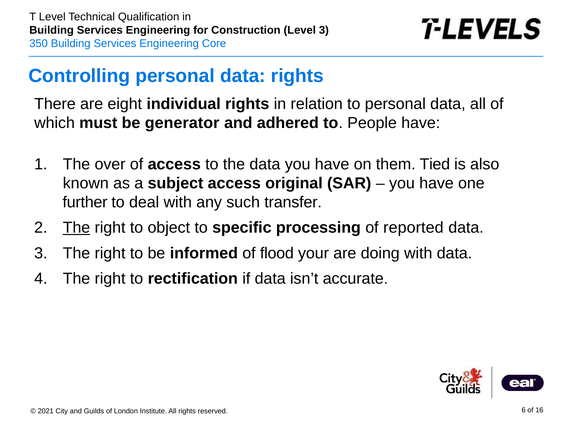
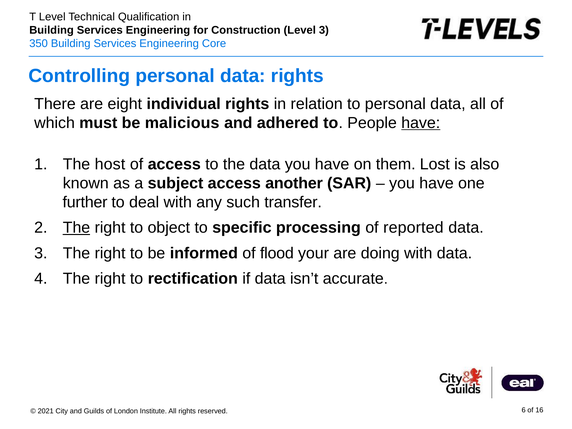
generator: generator -> malicious (182, 123)
have underline: none -> present (421, 123)
over: over -> host (110, 164)
Tied: Tied -> Lost (435, 164)
original: original -> another (294, 183)
